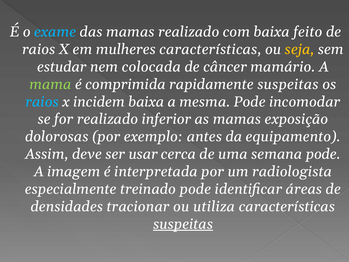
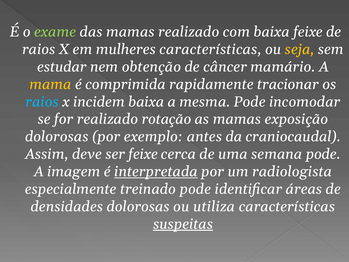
exame colour: light blue -> light green (55, 32)
baixa feito: feito -> feixe (308, 32)
colocada: colocada -> obtenção (151, 67)
mama colour: light green -> yellow (50, 84)
rapidamente suspeitas: suspeitas -> tracionar (288, 84)
inferior: inferior -> rotação (166, 119)
equipamento: equipamento -> craniocaudal (293, 137)
ser usar: usar -> feixe (143, 154)
interpretada underline: none -> present (156, 171)
densidades tracionar: tracionar -> dolorosas (138, 206)
